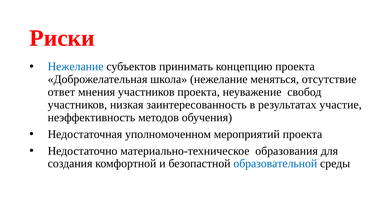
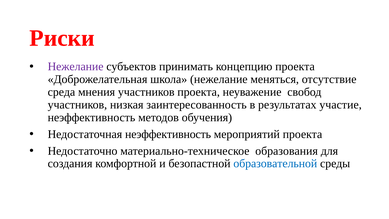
Нежелание colour: blue -> purple (76, 67)
ответ: ответ -> среда (61, 92)
Недостаточная уполномоченном: уполномоченном -> неэффективность (168, 134)
